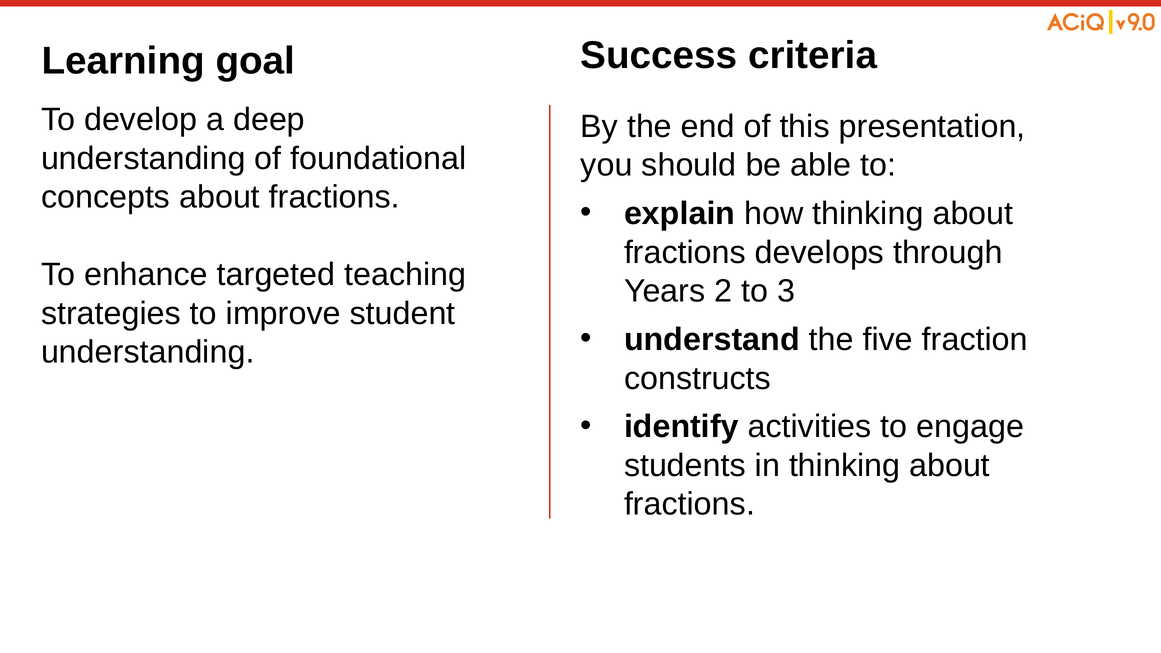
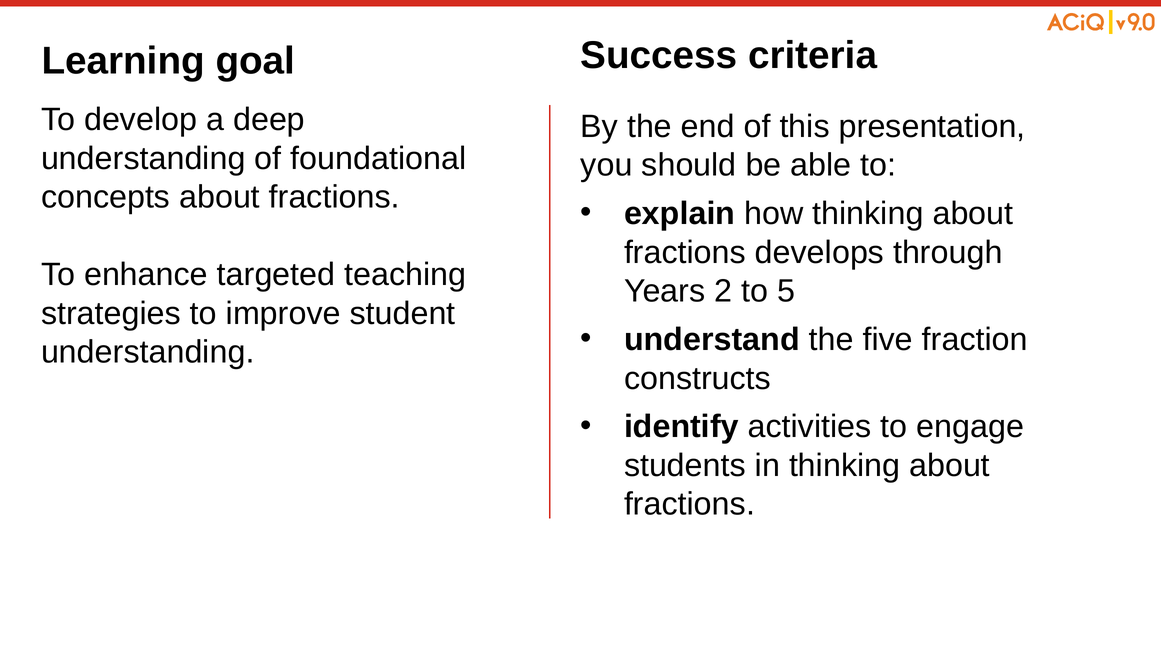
3: 3 -> 5 (786, 291)
